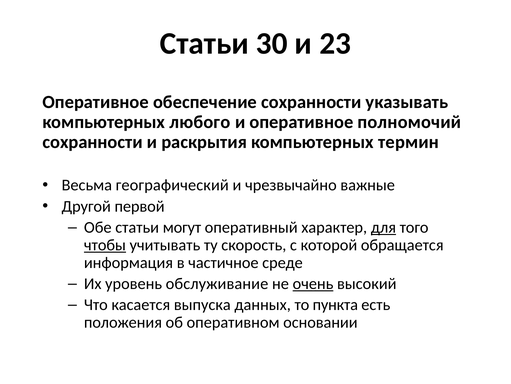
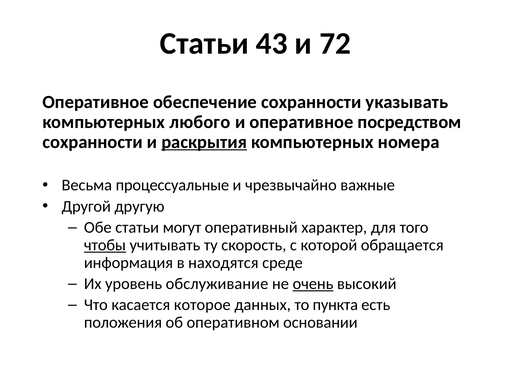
30: 30 -> 43 (272, 43)
23: 23 -> 72 (335, 43)
полномочий: полномочий -> посредством (409, 122)
раскрытия underline: none -> present (204, 142)
термин: термин -> номера (409, 142)
географический: географический -> процессуальные (172, 185)
первой: первой -> другую (140, 206)
для underline: present -> none (383, 227)
частичное: частичное -> находятся (223, 262)
выпуска: выпуска -> которое (202, 304)
